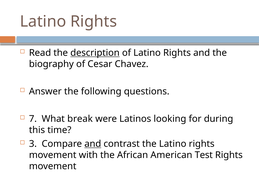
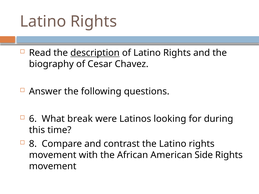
7: 7 -> 6 (33, 119)
3: 3 -> 8 (33, 144)
and underline: present -> none (93, 144)
Test: Test -> Side (204, 155)
